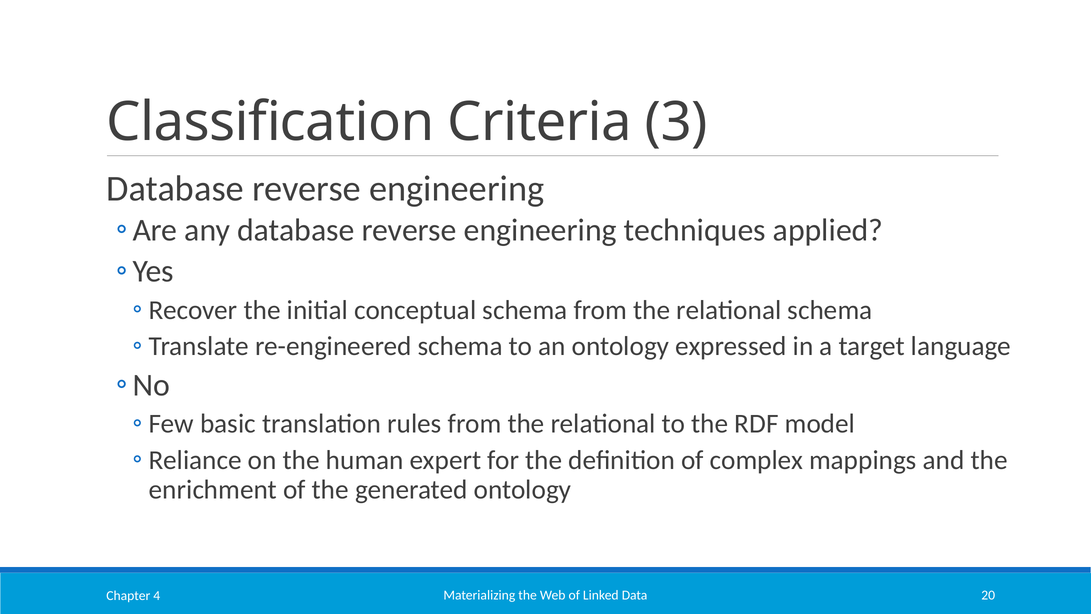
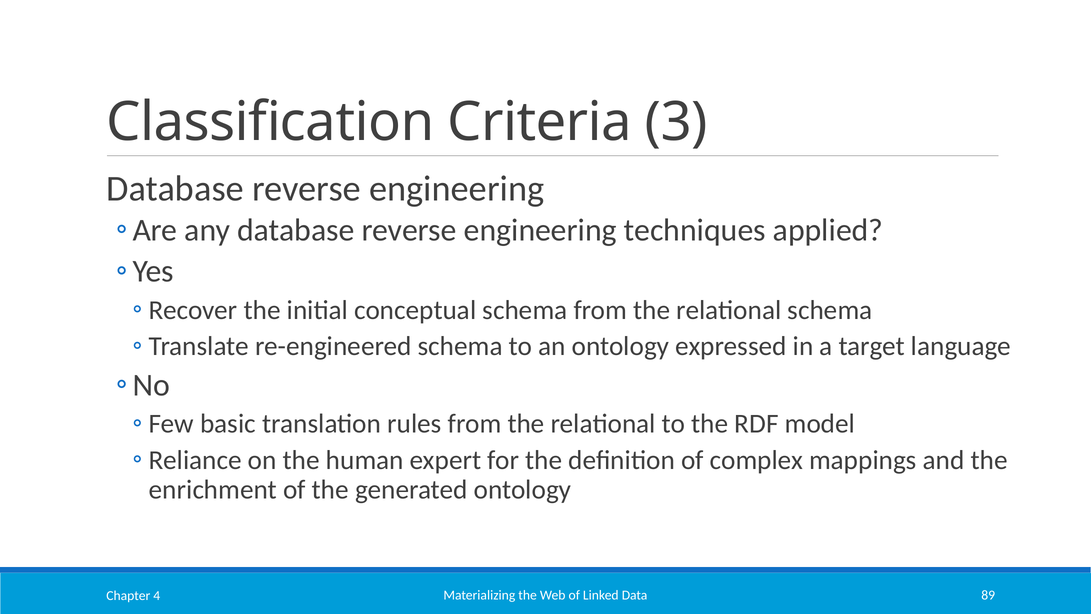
20: 20 -> 89 (988, 595)
